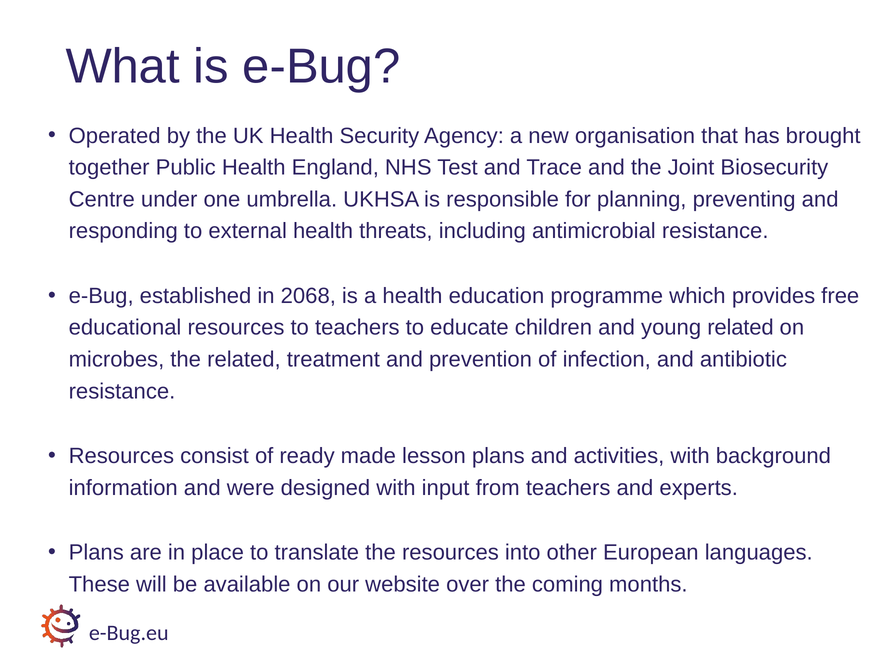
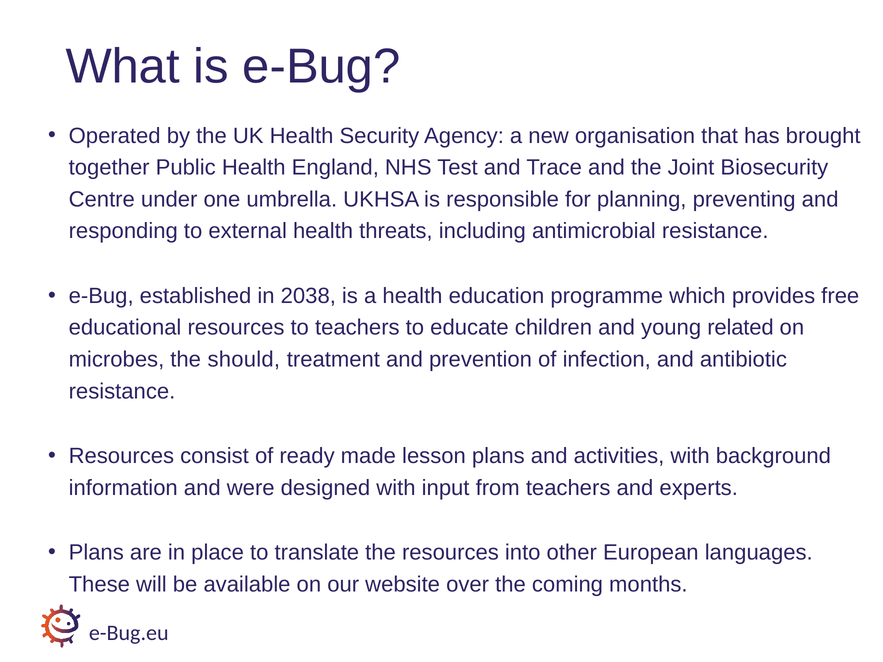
2068: 2068 -> 2038 (308, 296)
the related: related -> should (244, 360)
